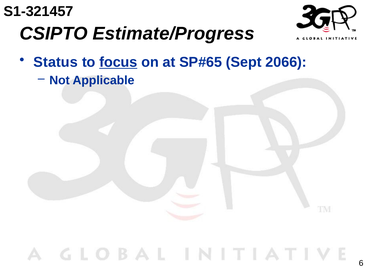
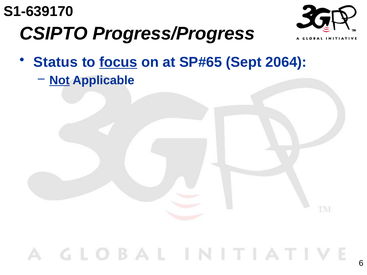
S1-321457: S1-321457 -> S1-639170 (39, 11)
Estimate/Progress: Estimate/Progress -> Progress/Progress (174, 34)
2066: 2066 -> 2064 (286, 62)
Not underline: none -> present (59, 80)
